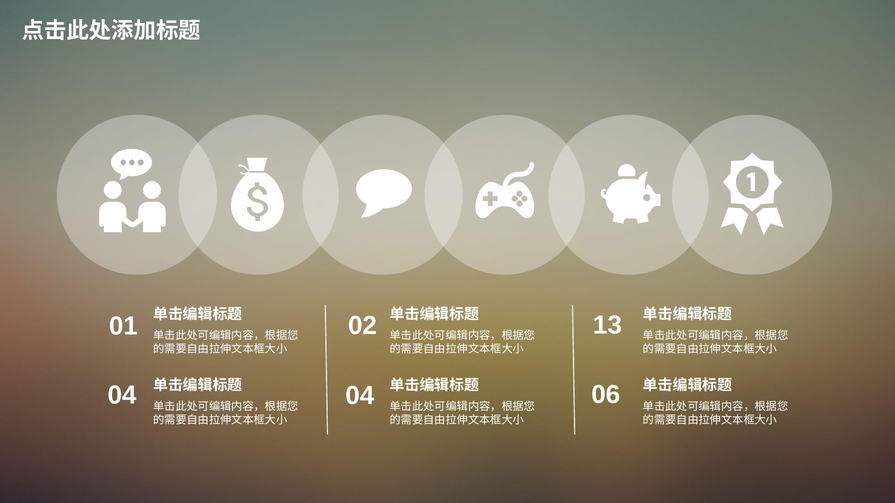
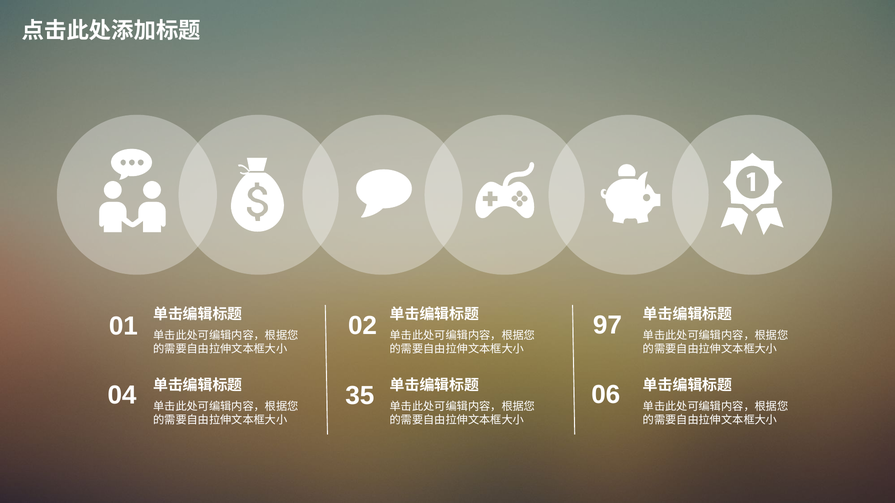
13: 13 -> 97 (607, 325)
04 04: 04 -> 35 (360, 396)
